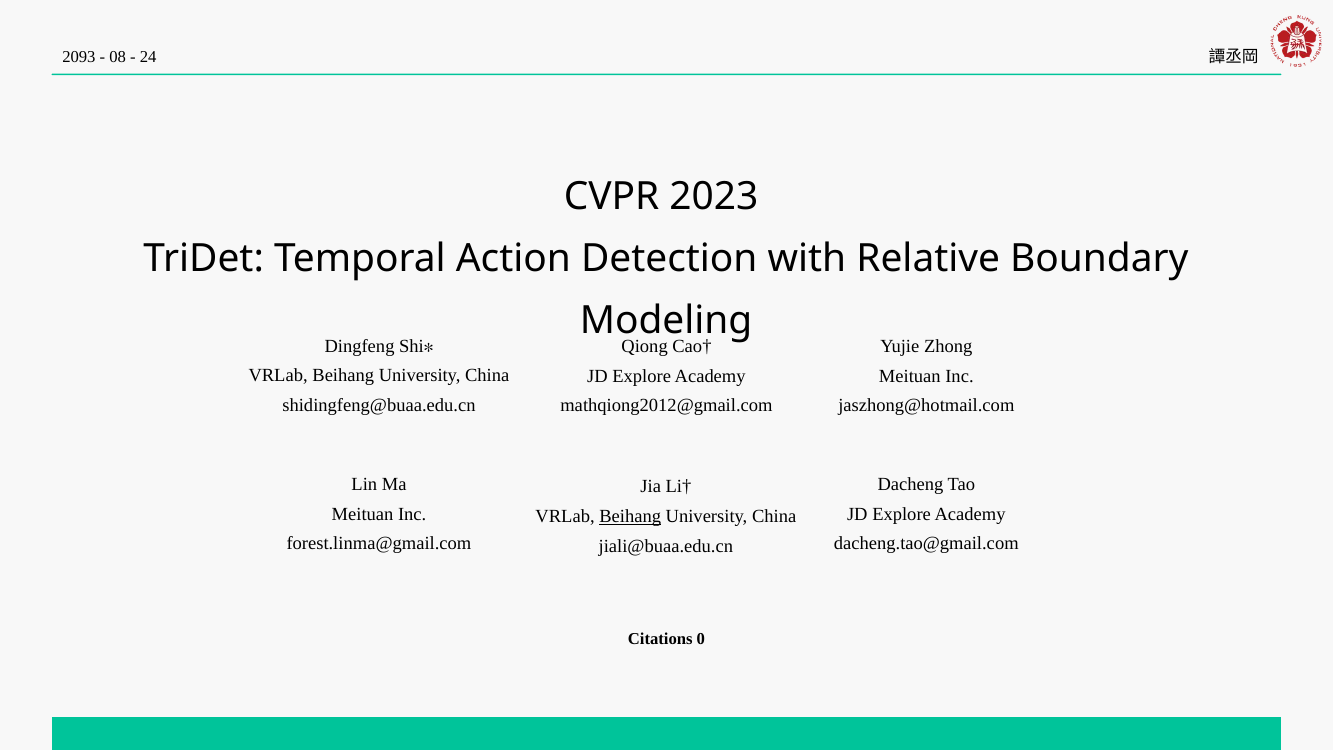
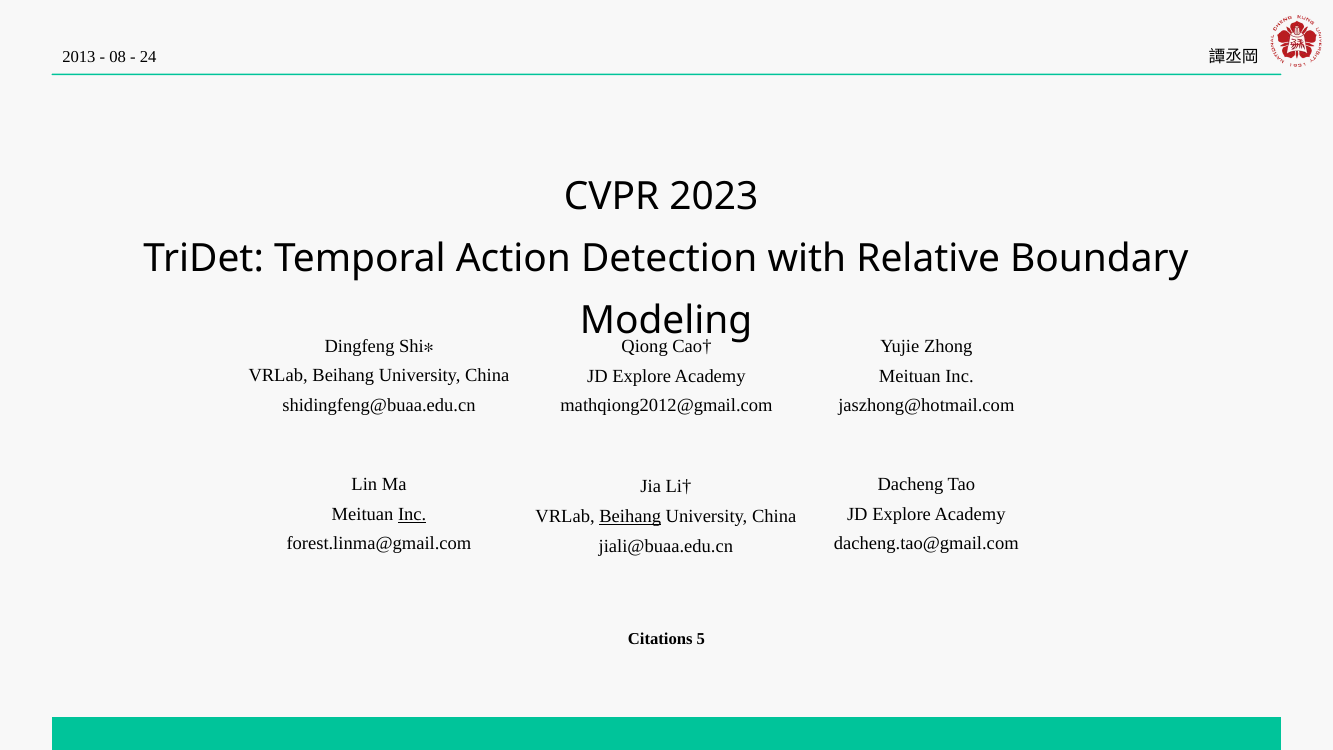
2093: 2093 -> 2013 (79, 57)
Inc underline: none -> present (412, 514)
0: 0 -> 5 (701, 639)
